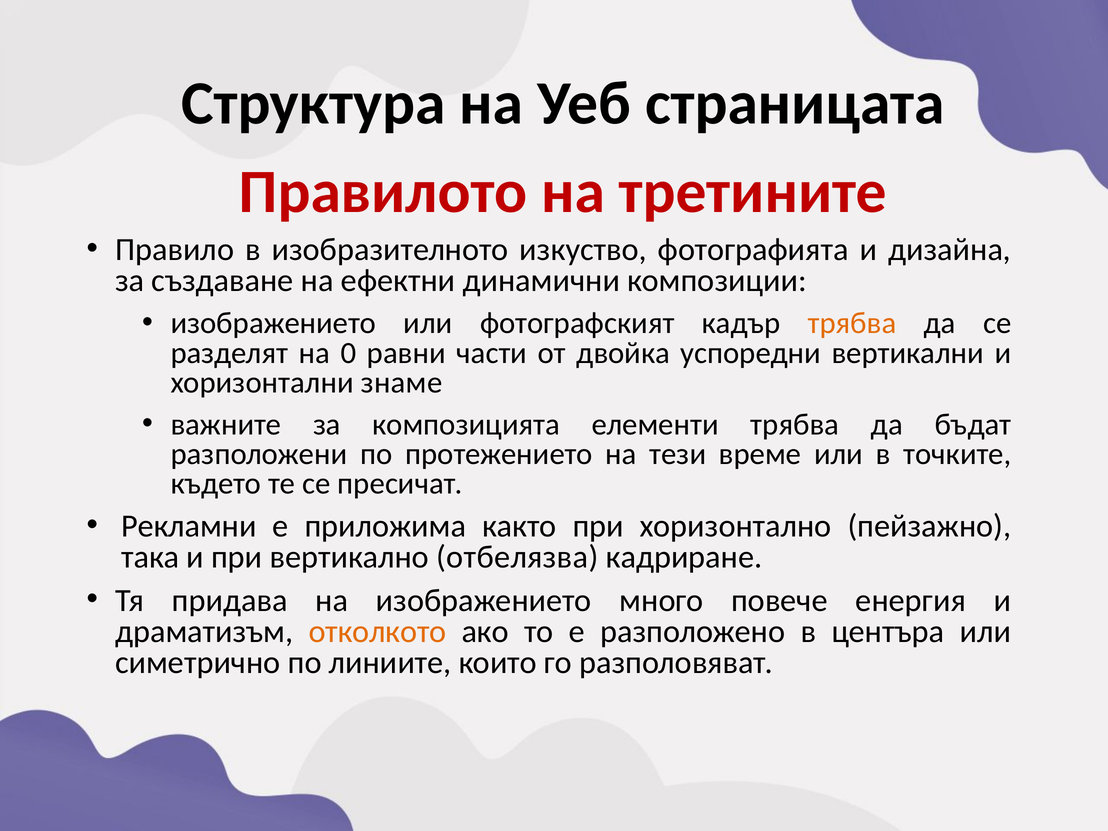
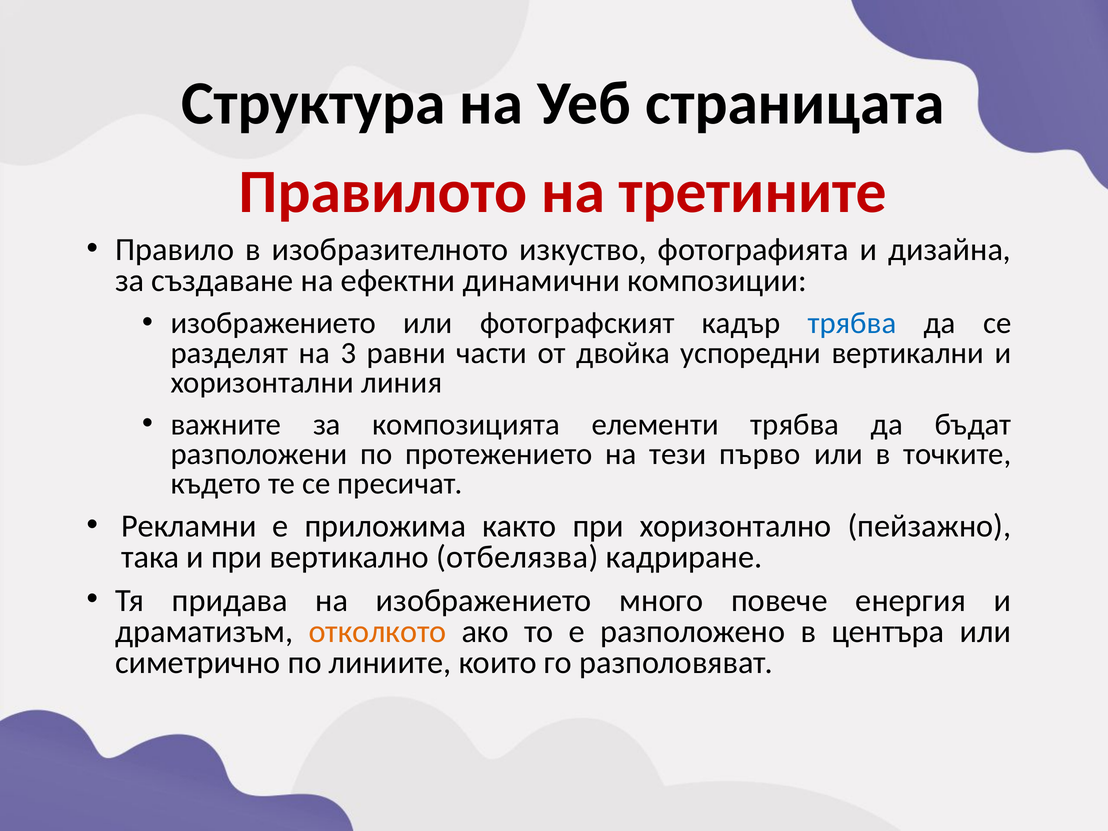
трябва colour: orange -> blue (852, 323)
0: 0 -> 3 (348, 353)
знаме: знаме -> линия (402, 382)
време: време -> първо (760, 454)
